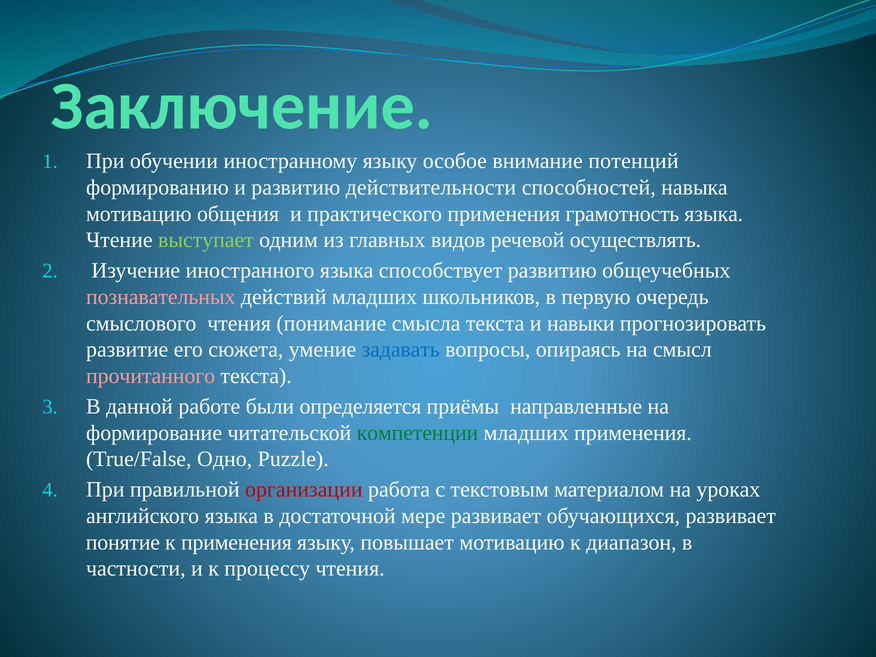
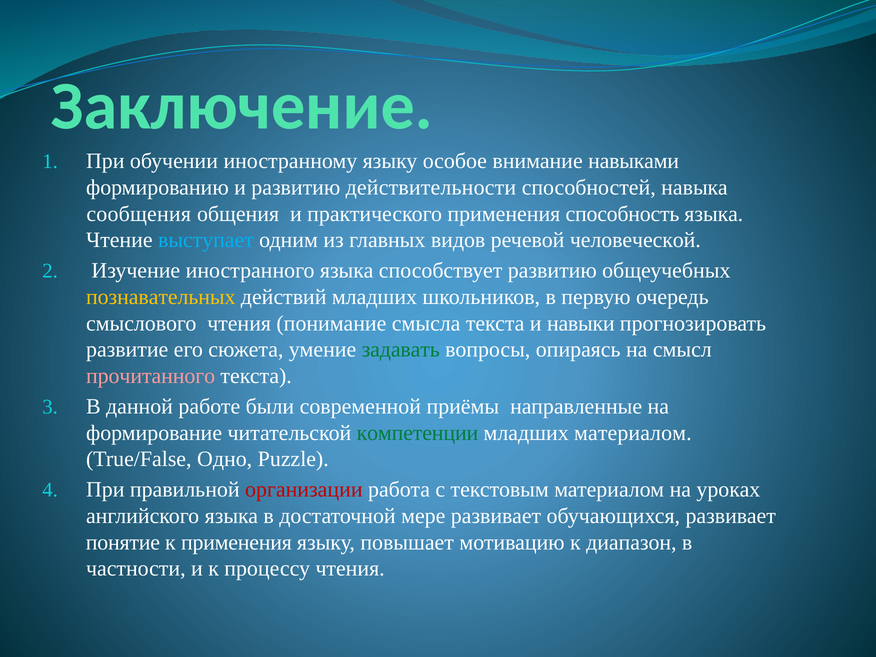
потенций: потенций -> навыками (634, 161)
мотивацию: мотивацию -> сообщения (139, 214)
грамотность: грамотность -> способность (622, 214)
выступает colour: light green -> light blue (206, 240)
осуществлять: осуществлять -> человеческой (635, 240)
познавательных colour: pink -> yellow (161, 297)
задавать colour: blue -> green (401, 350)
определяется: определяется -> современной (360, 406)
младших применения: применения -> материалом (633, 433)
